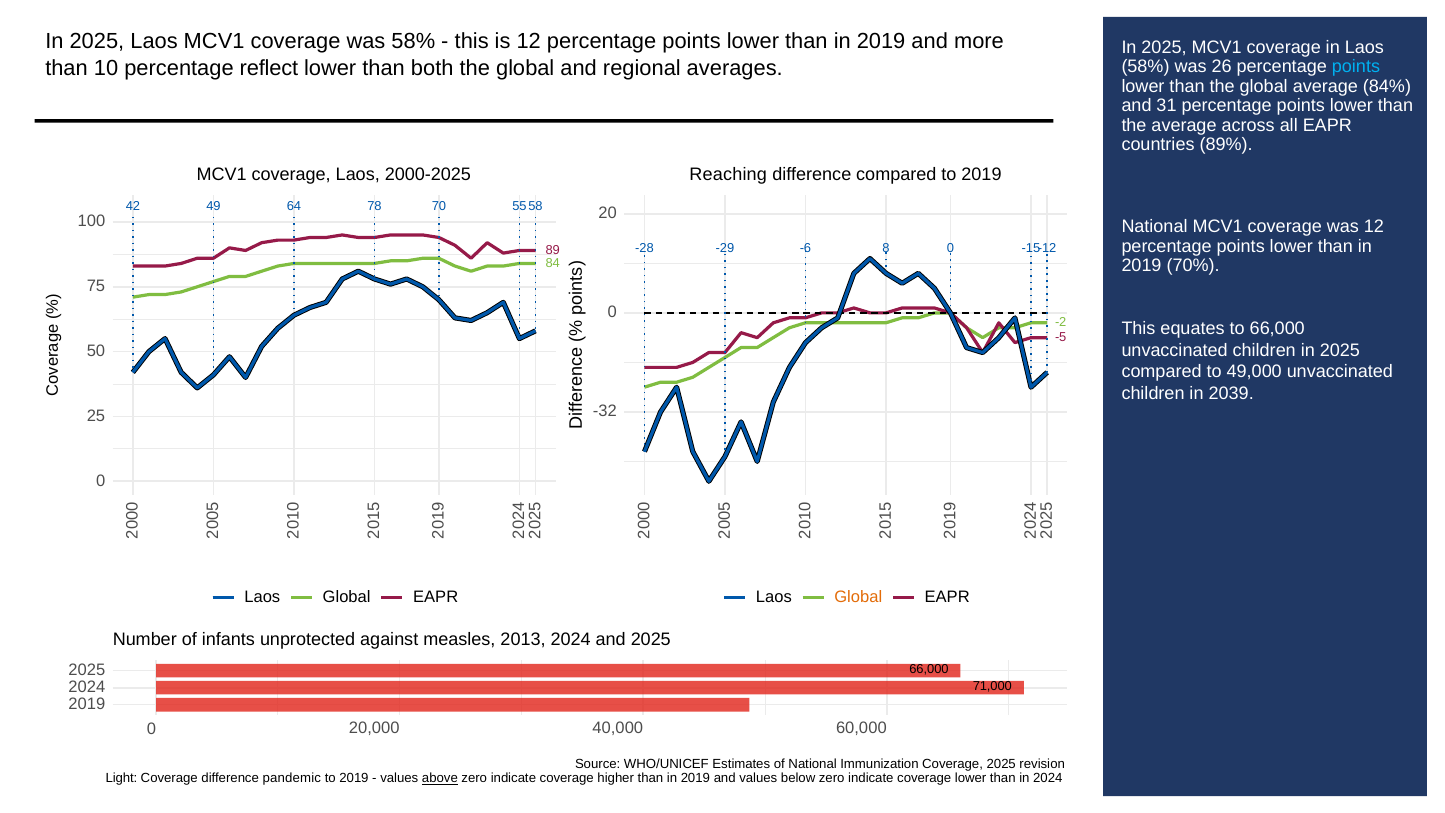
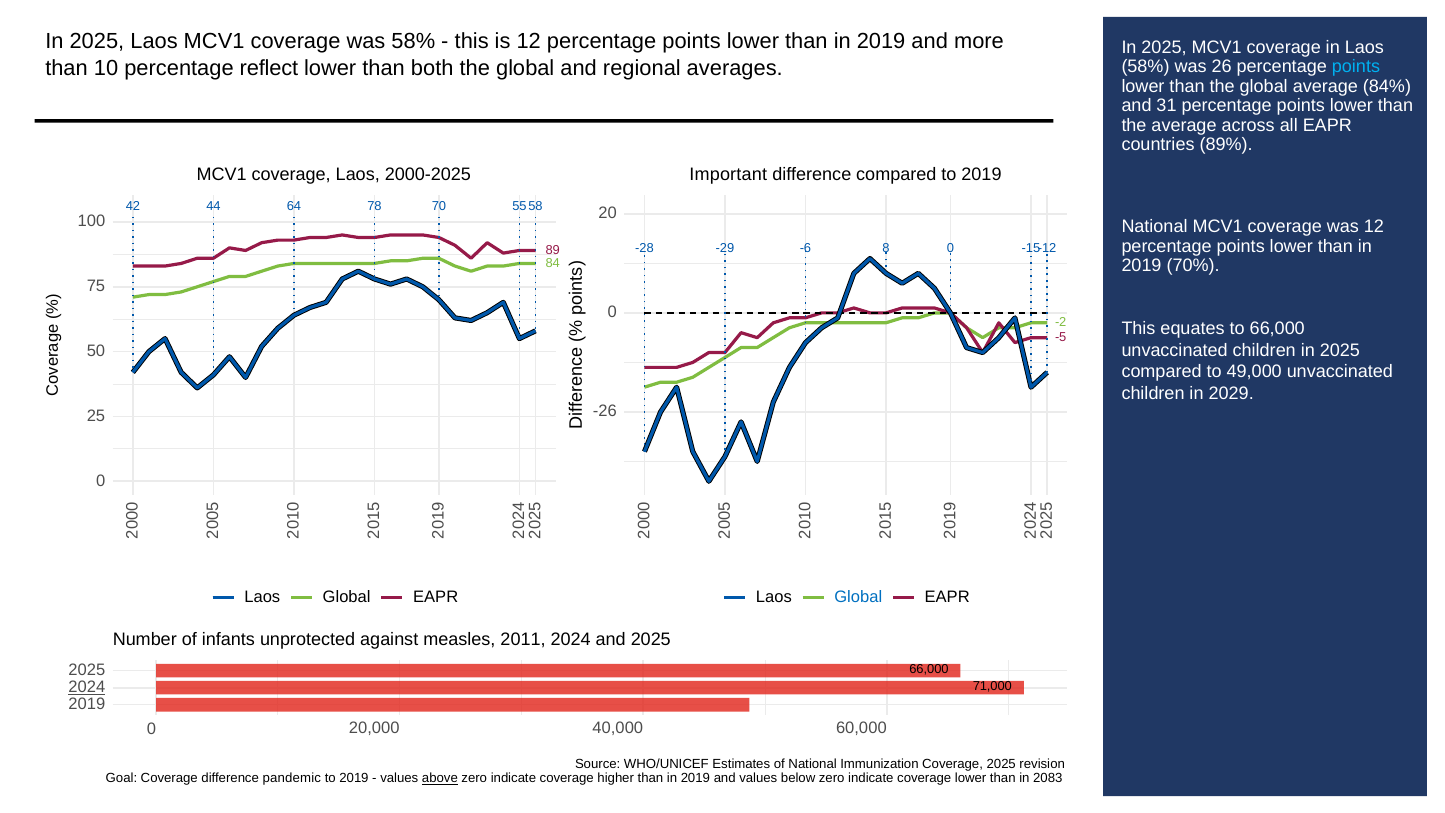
Reaching: Reaching -> Important (728, 174)
49: 49 -> 44 (213, 206)
2039: 2039 -> 2029 (1231, 393)
-32: -32 -> -26 (605, 411)
Global colour: orange -> blue (858, 597)
2013: 2013 -> 2011 (523, 639)
2024 underline: none -> present (87, 687)
Light: Light -> Goal (121, 778)
in 2024: 2024 -> 2083 (1048, 778)
